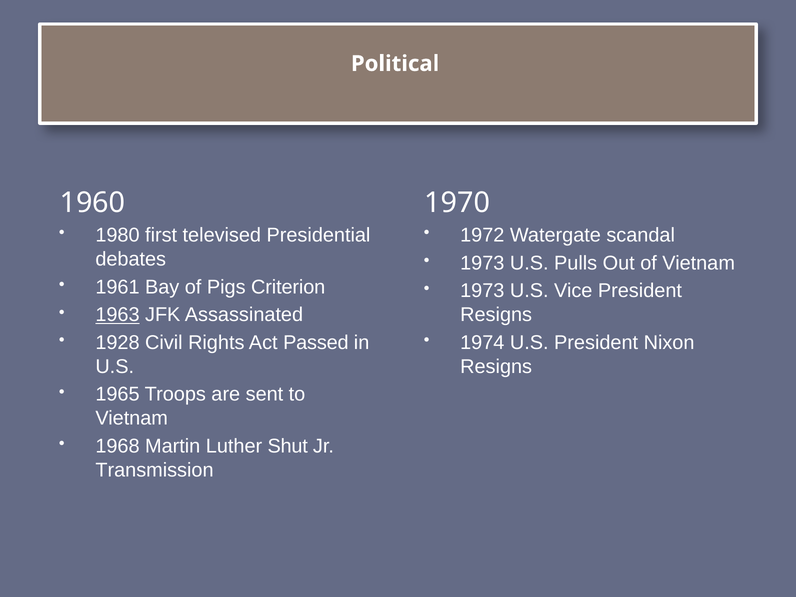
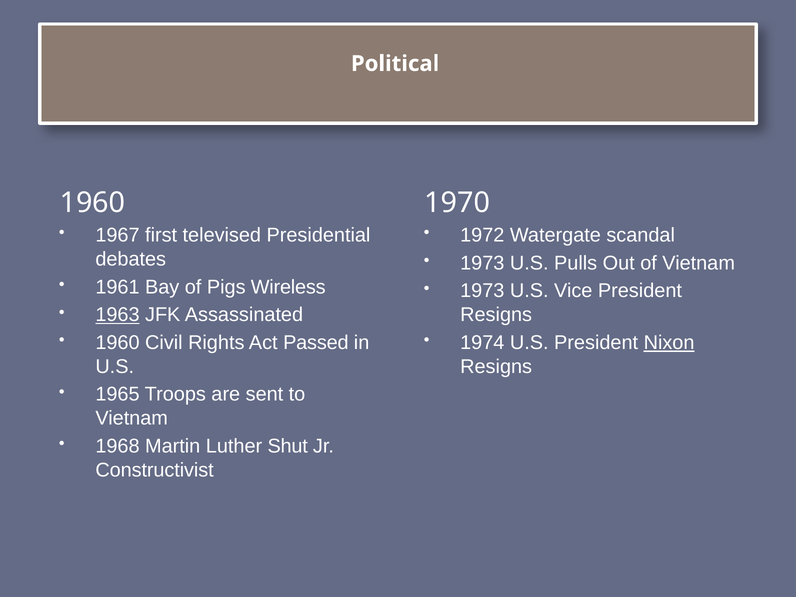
1980: 1980 -> 1967 (118, 235)
Criterion: Criterion -> Wireless (288, 287)
1928: 1928 -> 1960 (118, 343)
Nixon underline: none -> present (669, 343)
Transmission: Transmission -> Constructivist (155, 470)
